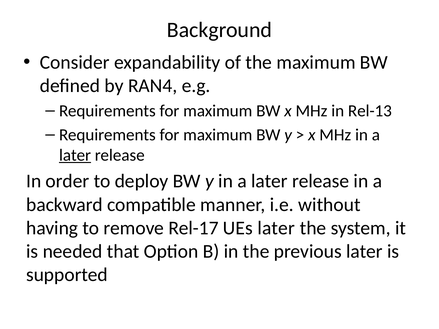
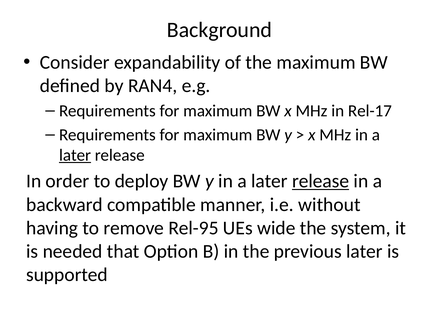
Rel-13: Rel-13 -> Rel-17 (370, 111)
release underline: none -> present (321, 181)
Rel-17: Rel-17 -> Rel-95 (194, 228)
UEs later: later -> wide (276, 228)
